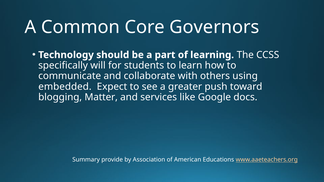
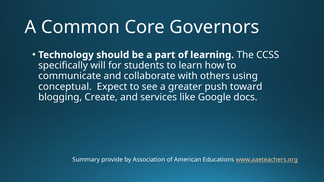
embedded: embedded -> conceptual (65, 87)
Matter: Matter -> Create (101, 97)
